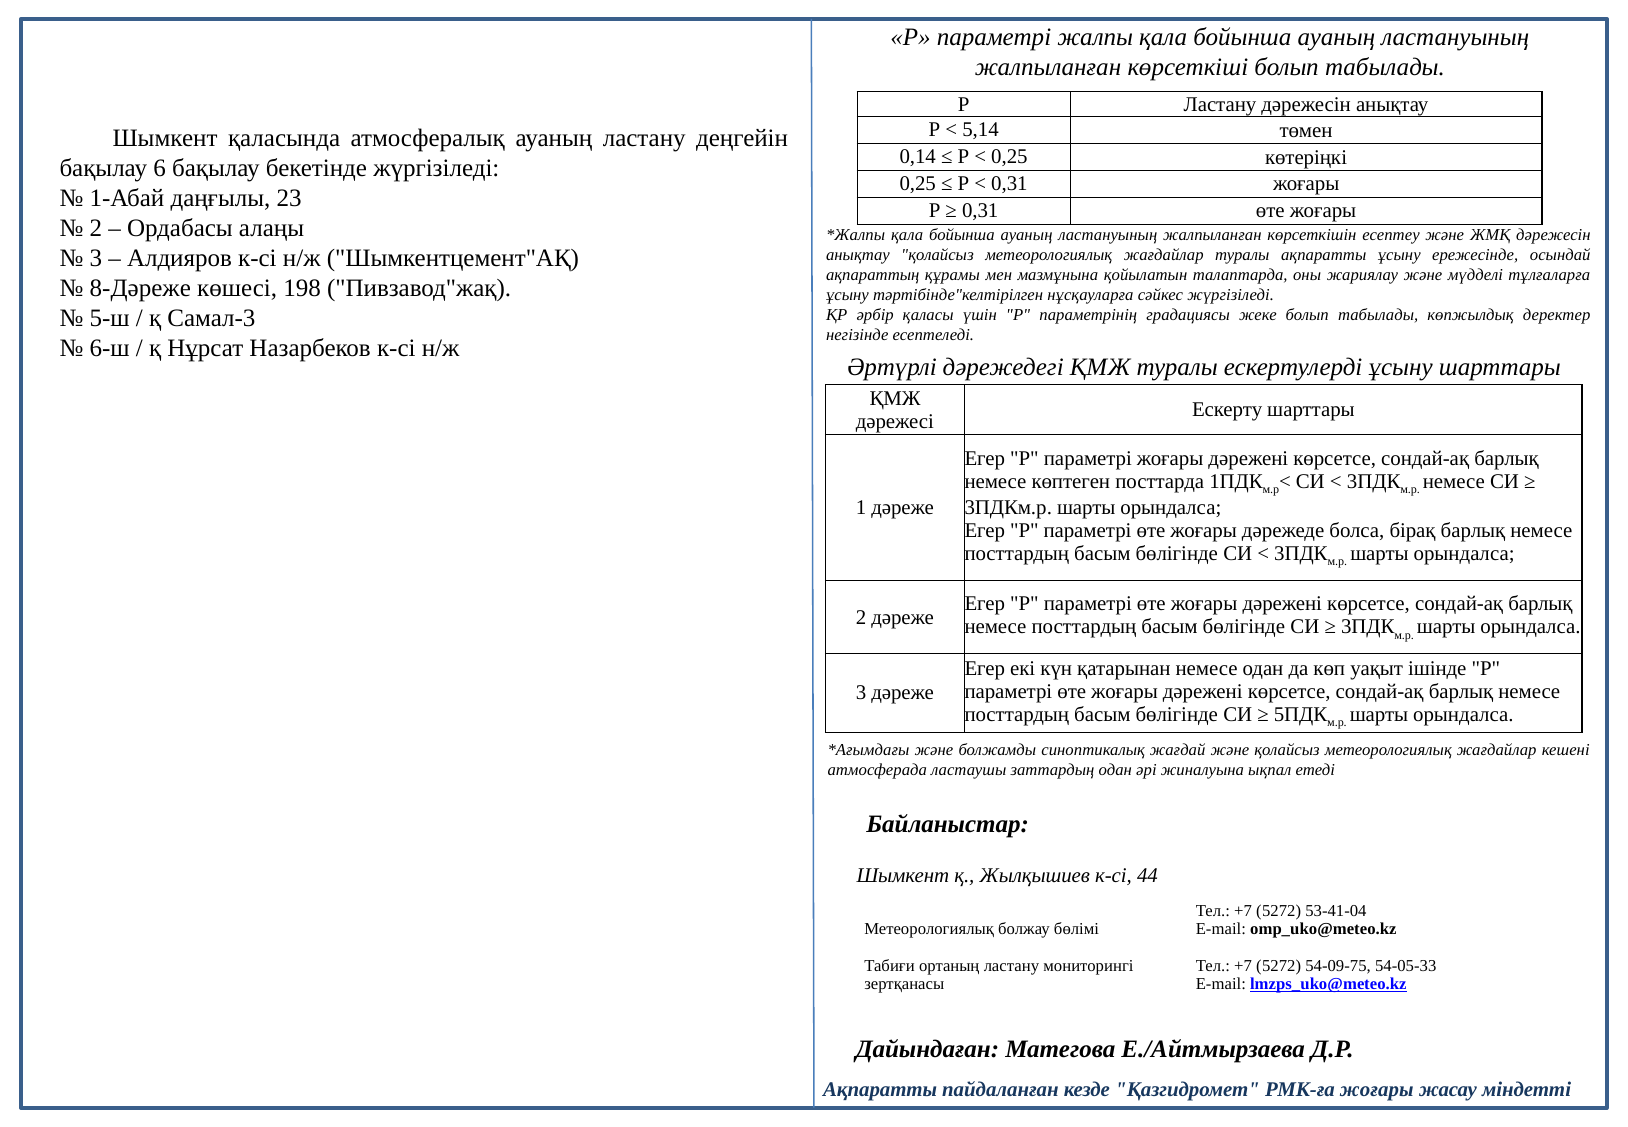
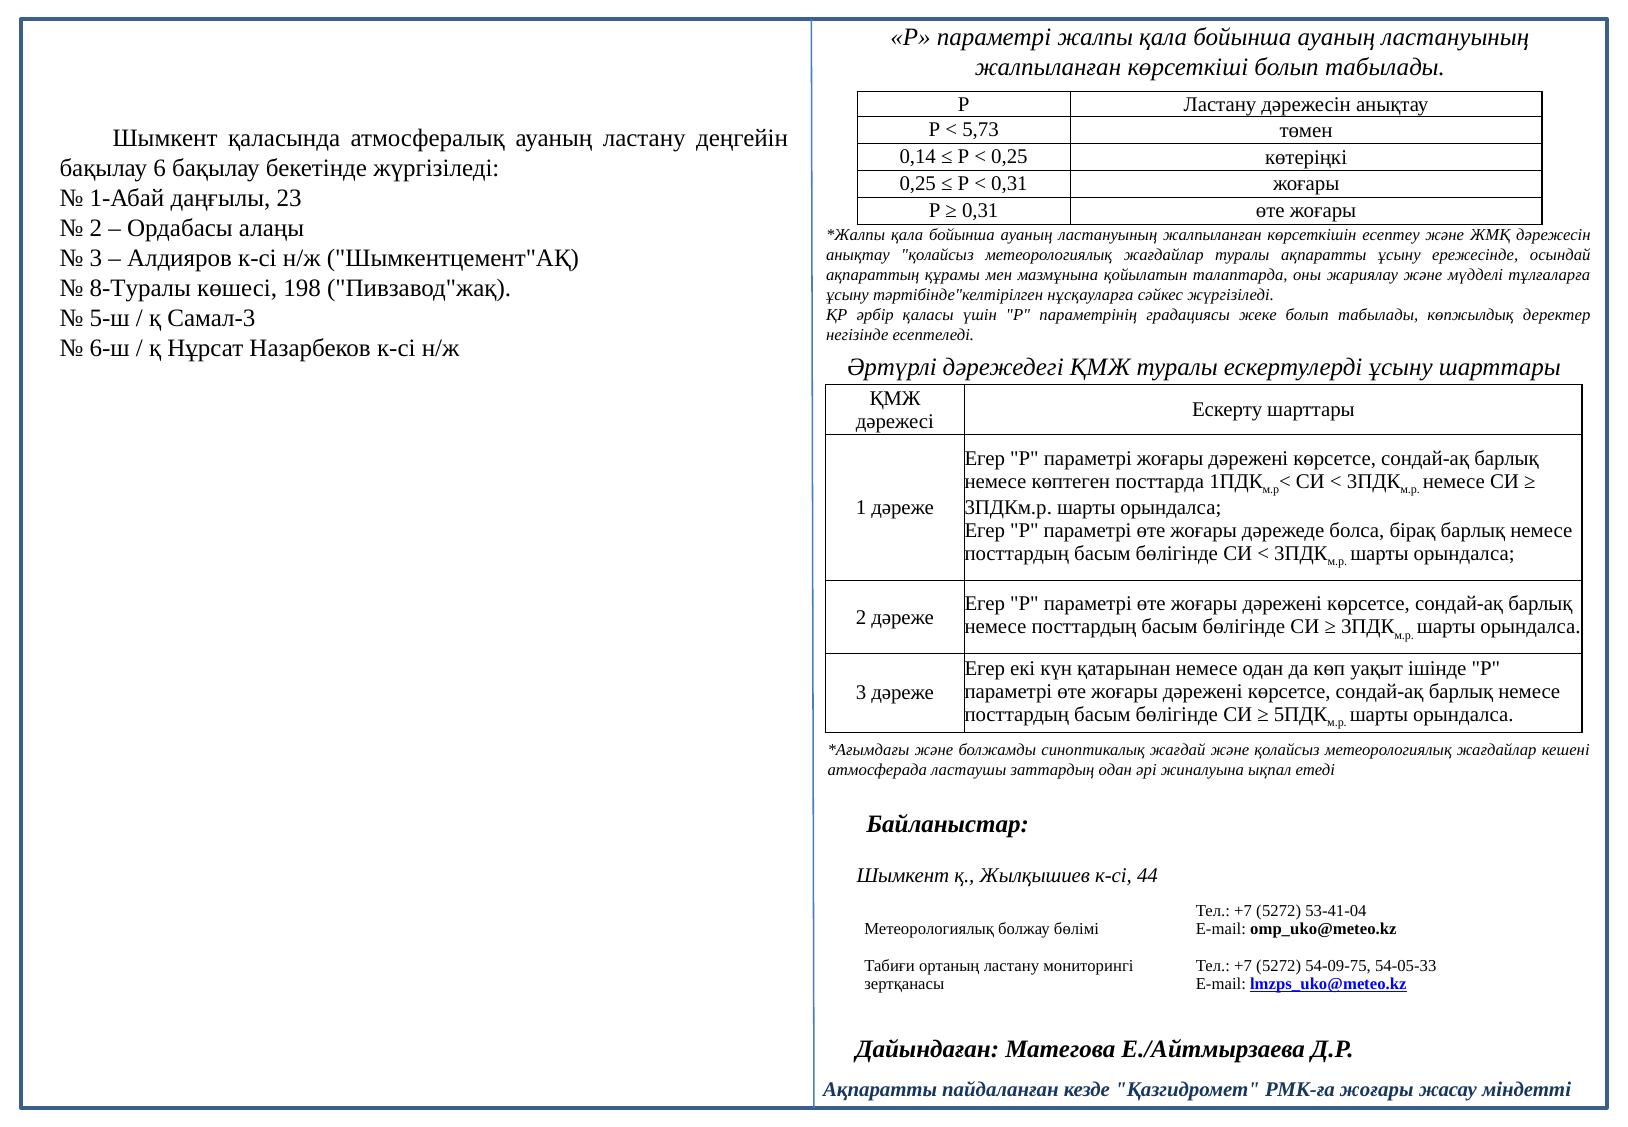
5,14: 5,14 -> 5,73 (981, 130)
8-Дәреже: 8-Дәреже -> 8-Туралы (140, 288)
